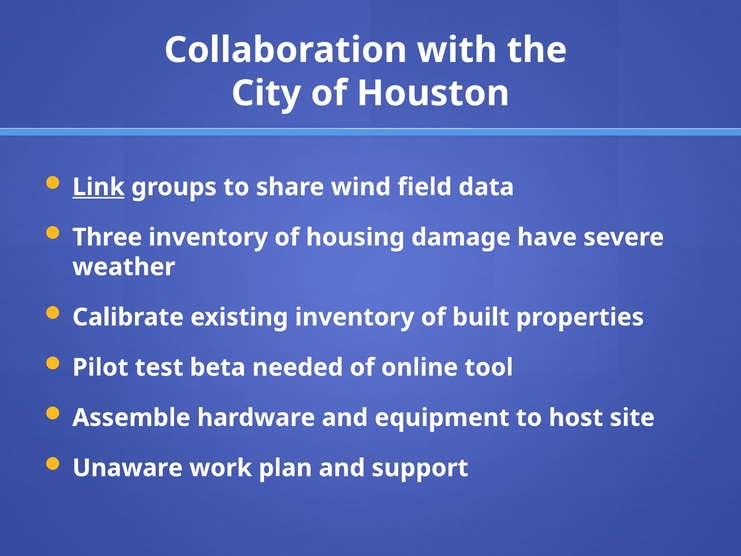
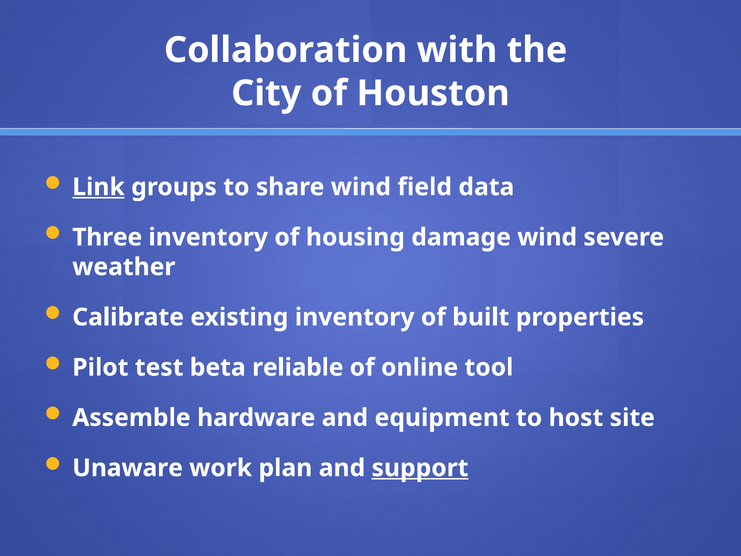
damage have: have -> wind (547, 237)
needed: needed -> reliable (298, 367)
support underline: none -> present (420, 468)
